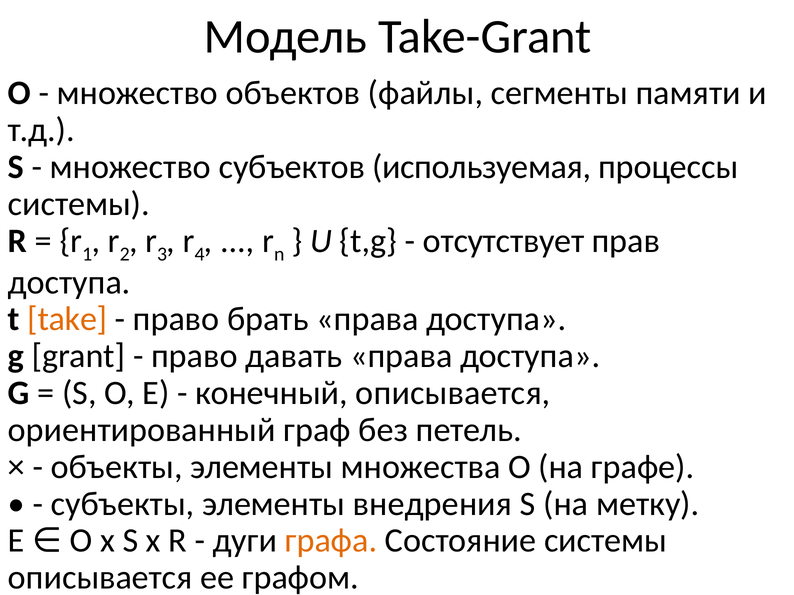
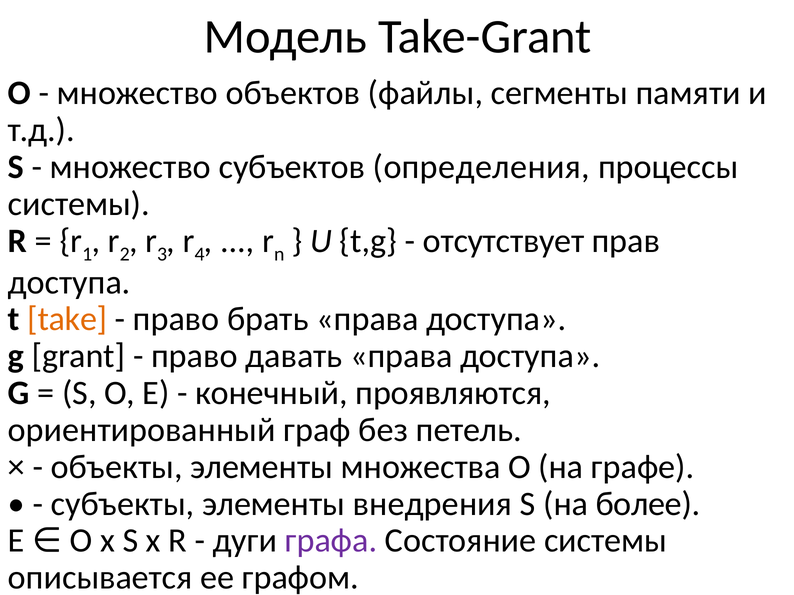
используемая: используемая -> определения (481, 167)
конечный описывается: описывается -> проявляются (453, 393)
метку: метку -> более (648, 504)
графа colour: orange -> purple (331, 541)
